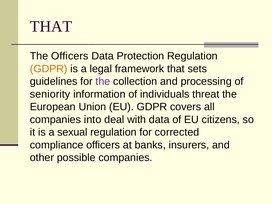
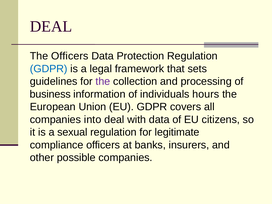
THAT: THAT -> DEAL (51, 26)
GDPR colour: orange -> blue (49, 69)
seniority: seniority -> business (50, 94)
threat: threat -> hours (206, 94)
corrected: corrected -> legitimate (177, 132)
